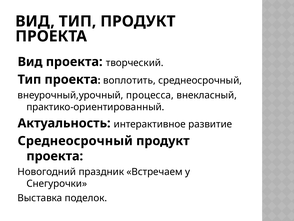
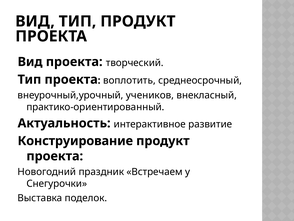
процесса: процесса -> учеников (150, 95)
Среднеосрочный: Среднеосрочный -> Конструирование (75, 141)
